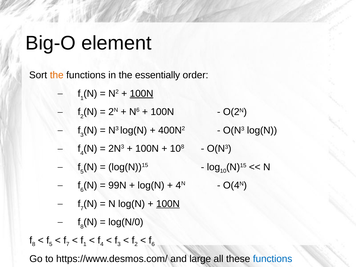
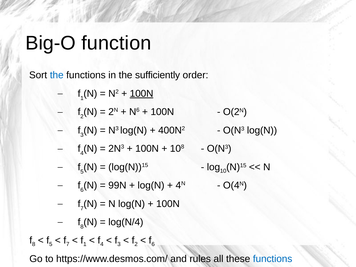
element: element -> function (116, 43)
the colour: orange -> blue (57, 75)
essentially: essentially -> sufficiently (158, 75)
100N underline: present -> none (168, 204)
log(N/0: log(N/0 -> log(N/4 (126, 222)
large: large -> rules (200, 259)
